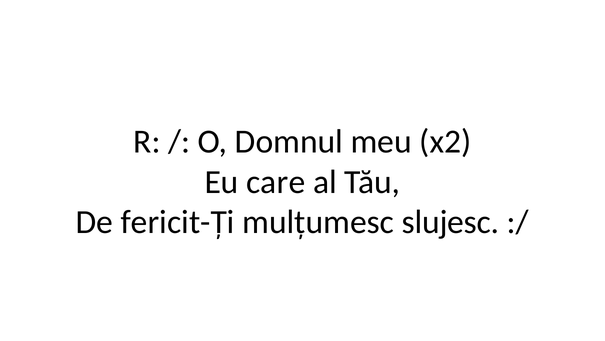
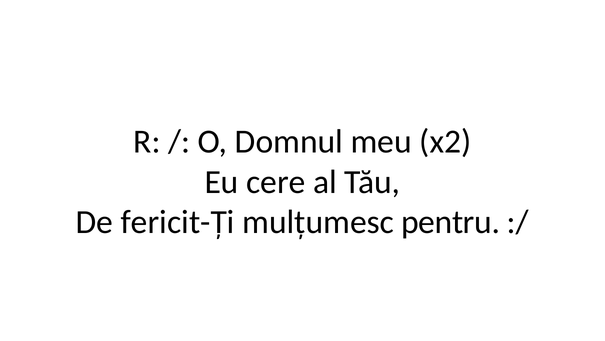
care: care -> cere (276, 182)
slujesc: slujesc -> pentru (451, 222)
